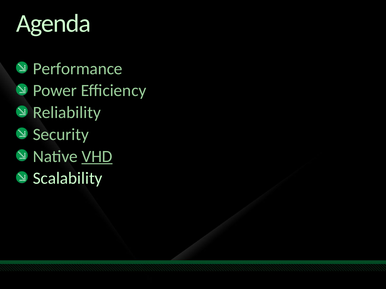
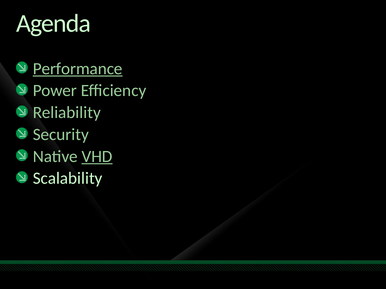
Performance underline: none -> present (78, 69)
